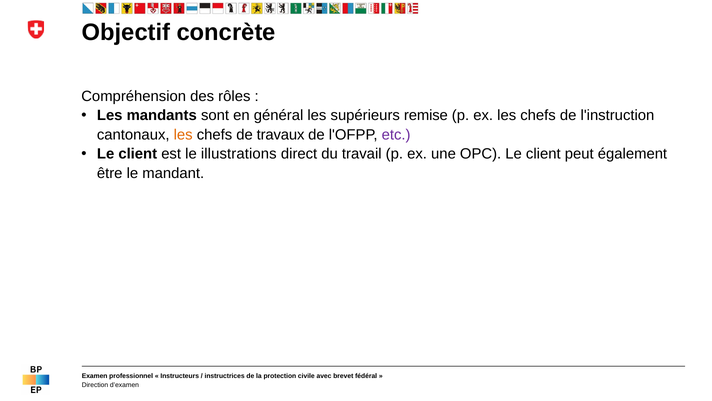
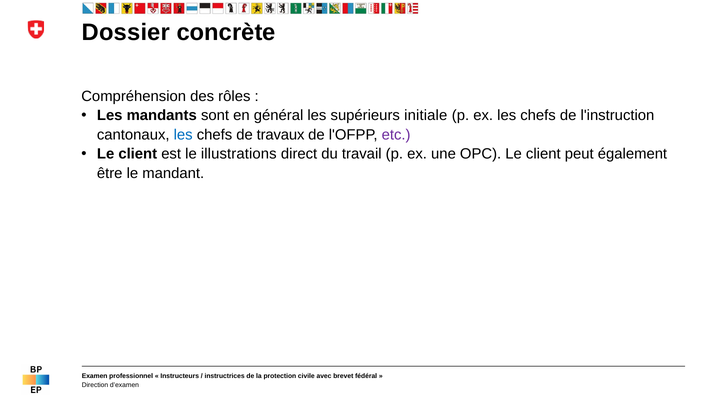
Objectif: Objectif -> Dossier (126, 32)
remise: remise -> initiale (426, 115)
les colour: orange -> blue (183, 135)
